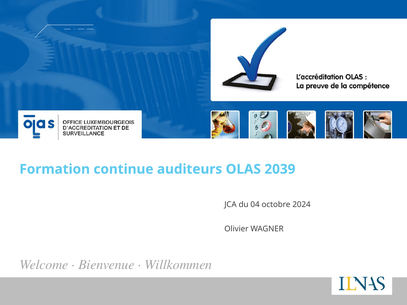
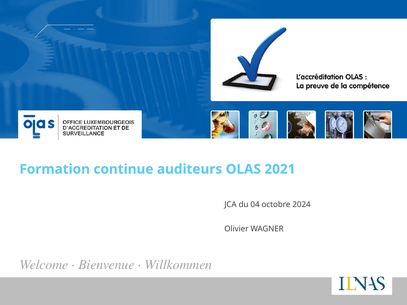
2039: 2039 -> 2021 (280, 169)
